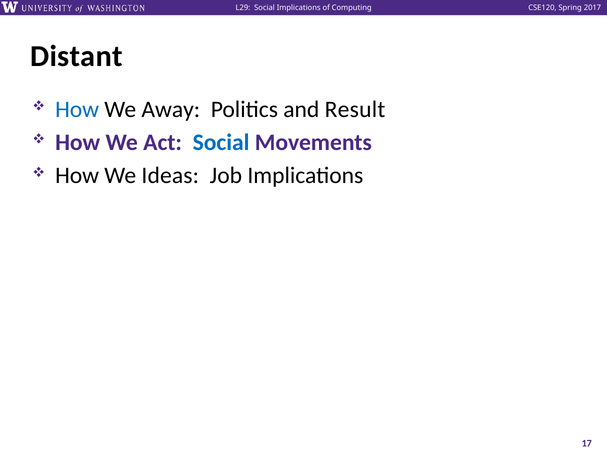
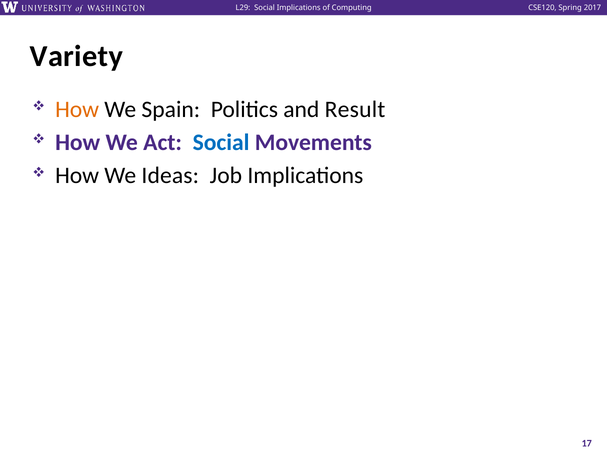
Distant: Distant -> Variety (76, 56)
How colour: blue -> orange (77, 109)
Away: Away -> Spain (171, 109)
